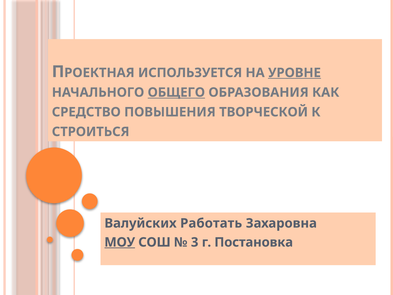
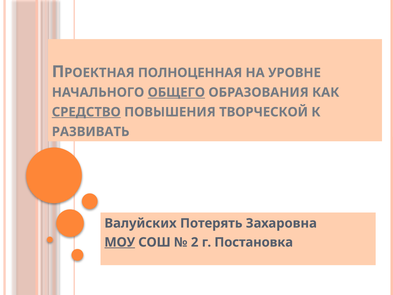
ИСПОЛЬЗУЕТСЯ: ИСПОЛЬЗУЕТСЯ -> ПОЛНОЦЕННАЯ (190, 73)
УРОВНЕ underline: present -> none (294, 73)
СРЕДСТВО underline: none -> present (86, 112)
СТРОИТЬСЯ: СТРОИТЬСЯ -> РАЗВИВАТЬ (91, 132)
Работать: Работать -> Потерять (211, 223)
3: 3 -> 2 (195, 242)
